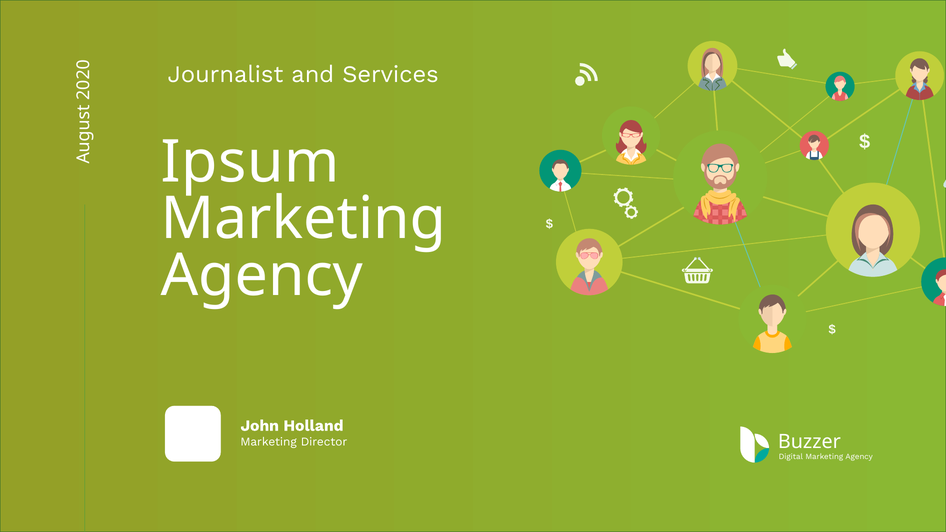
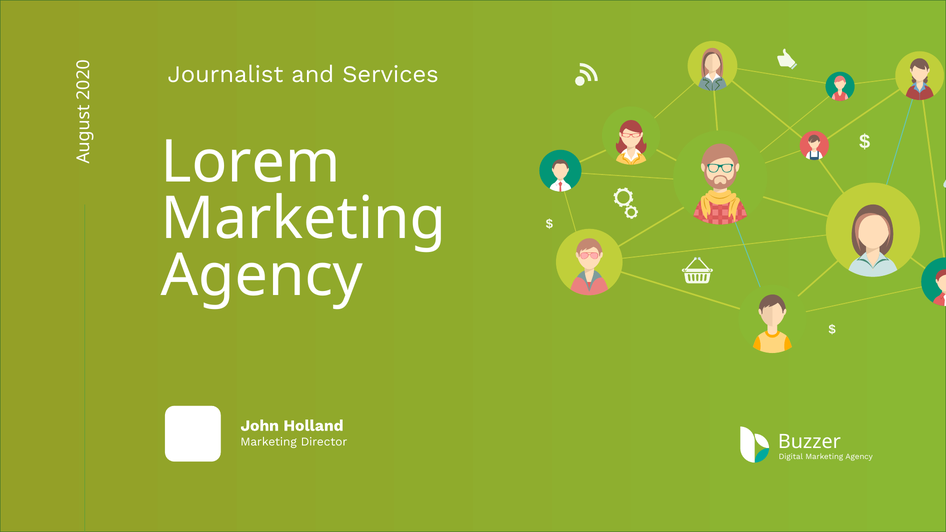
Ipsum: Ipsum -> Lorem (250, 162)
